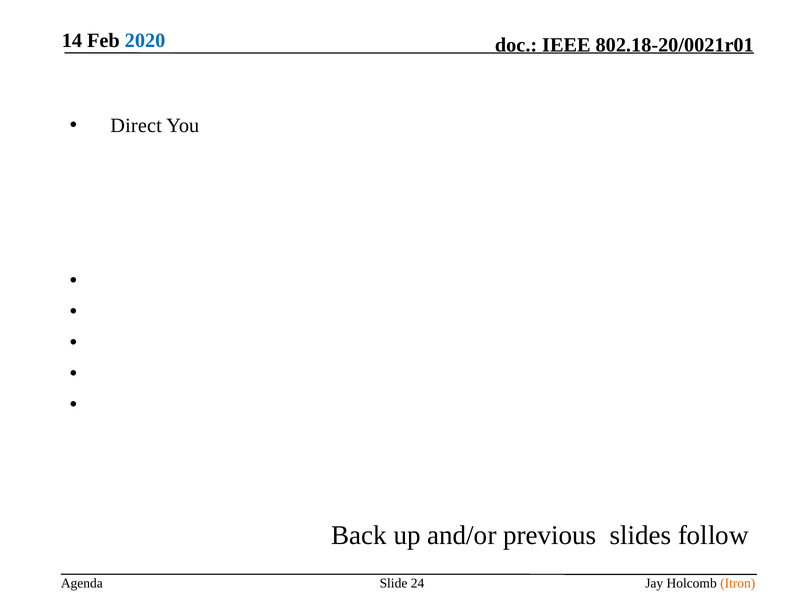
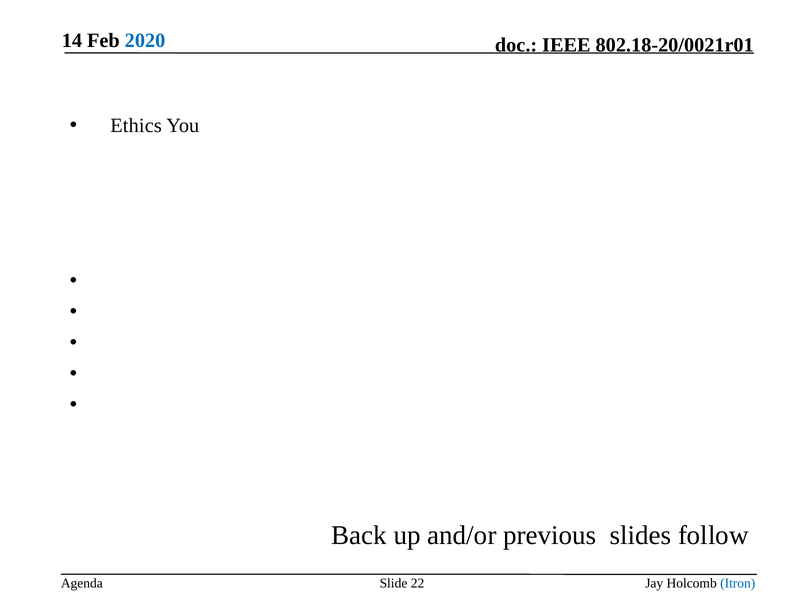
Direct: Direct -> Ethics (136, 126)
24: 24 -> 22 (418, 583)
Itron colour: orange -> blue (738, 583)
